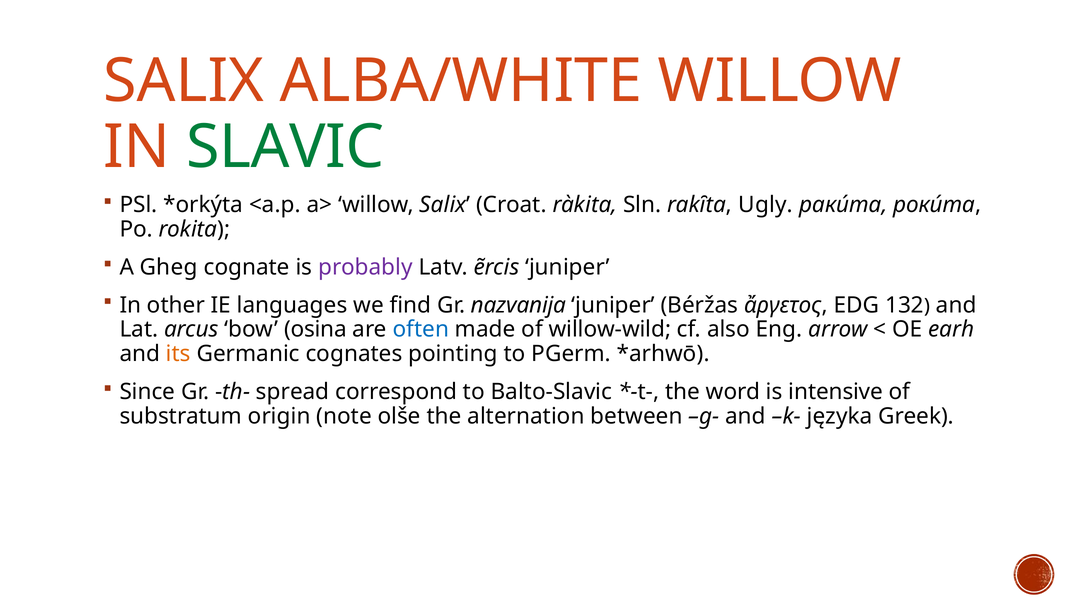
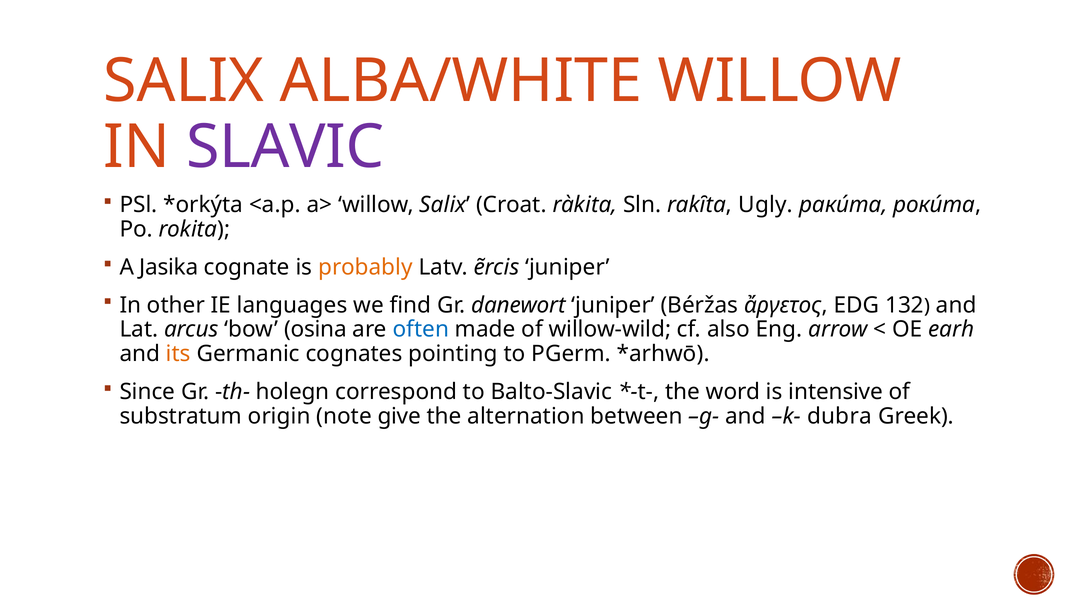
SLAVIC colour: green -> purple (285, 147)
Gheg: Gheg -> Jasika (169, 267)
probably colour: purple -> orange (365, 267)
nazvanija: nazvanija -> danewort (518, 305)
spread: spread -> holegn (293, 392)
olše: olše -> give (399, 416)
języka: języka -> dubra (839, 416)
